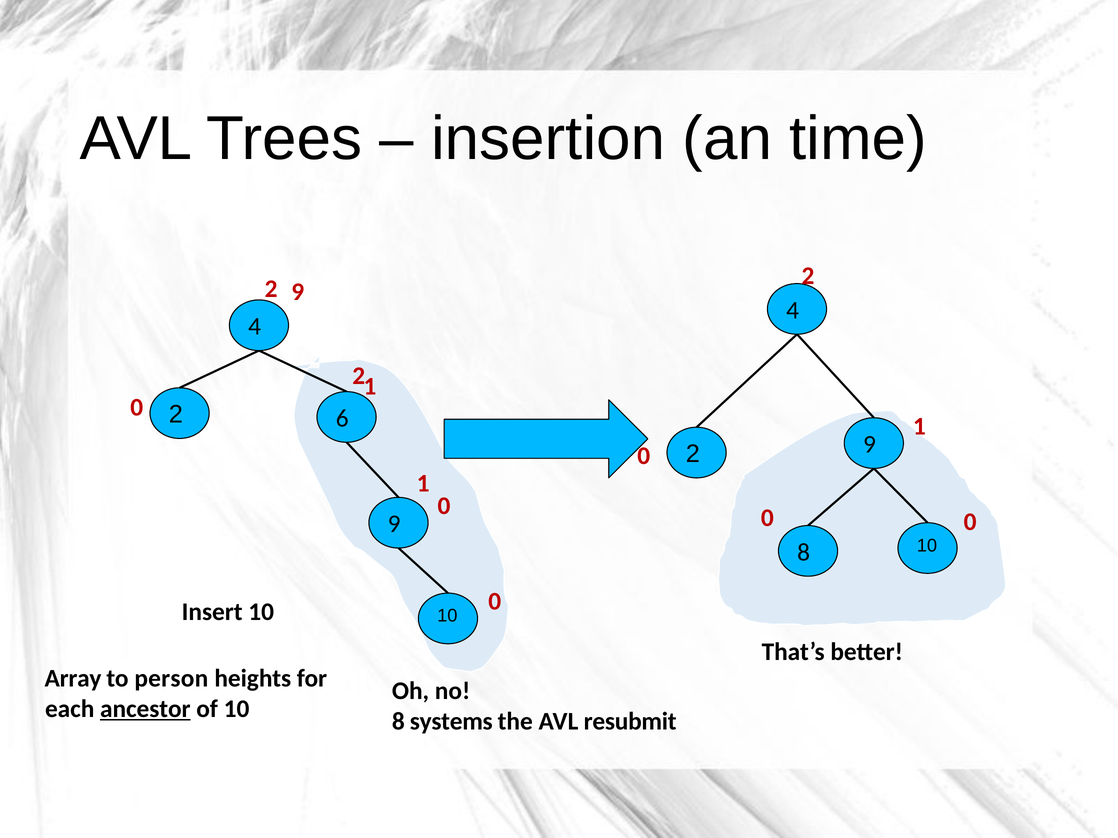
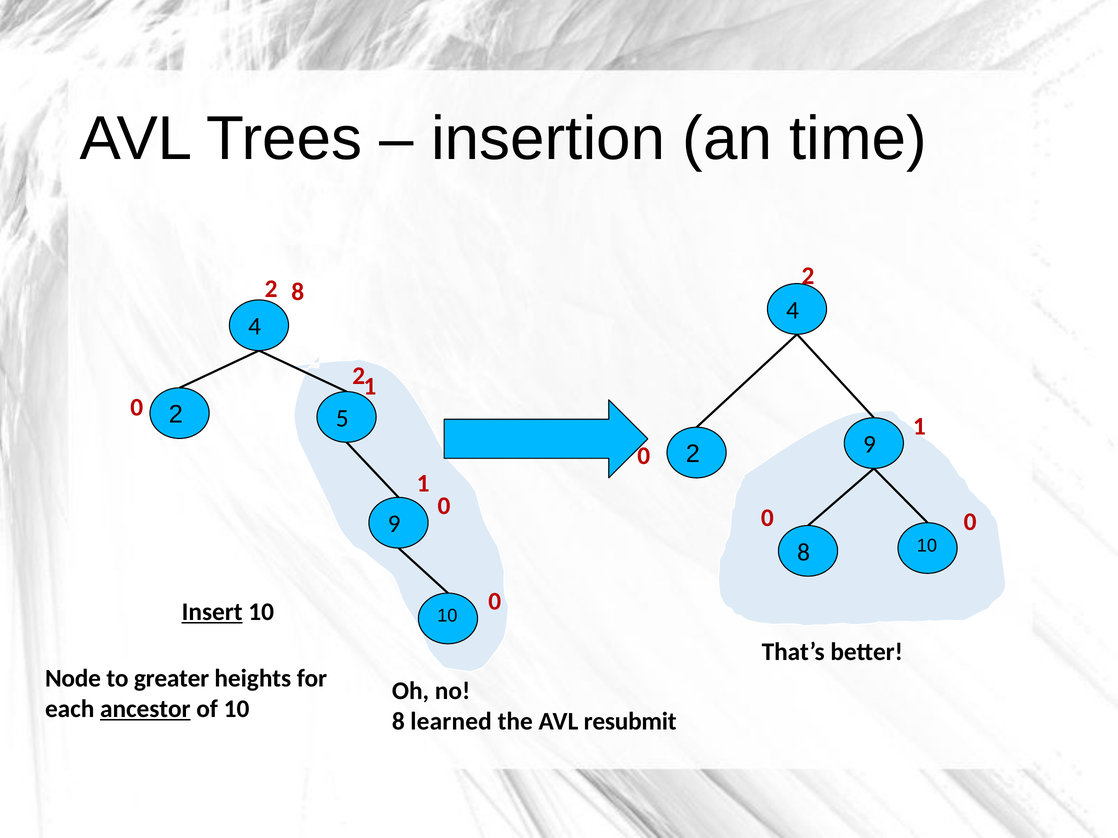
9: 9 -> 8 (298, 292)
6: 6 -> 5 (342, 419)
Insert underline: none -> present (212, 612)
Array: Array -> Node (73, 679)
person: person -> greater (172, 679)
systems: systems -> learned (451, 722)
